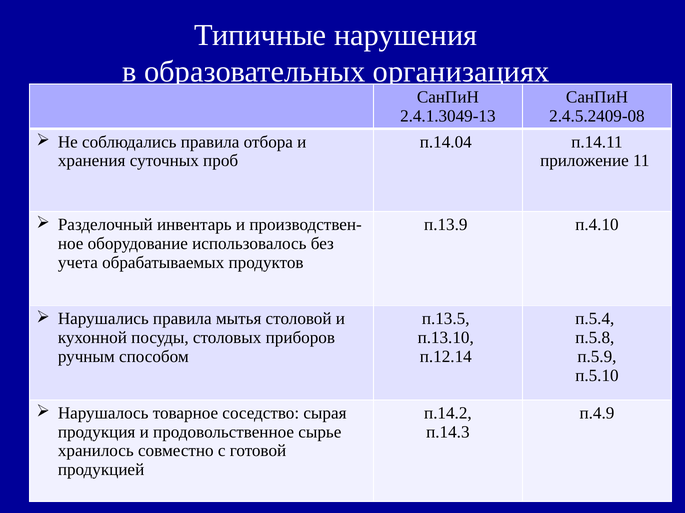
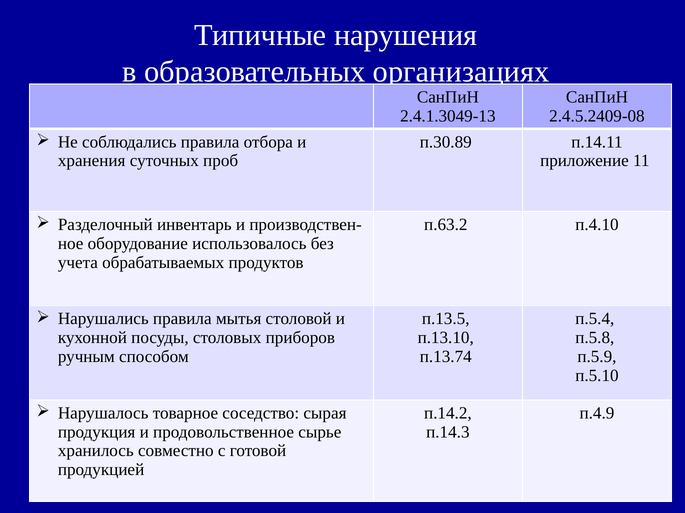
п.14.04: п.14.04 -> п.30.89 (446, 142)
п.13.9: п.13.9 -> п.63.2 (446, 225)
п.12.14: п.12.14 -> п.13.74 (446, 357)
